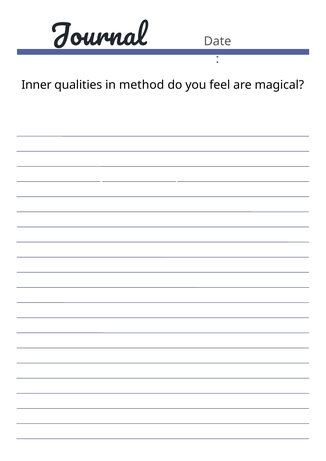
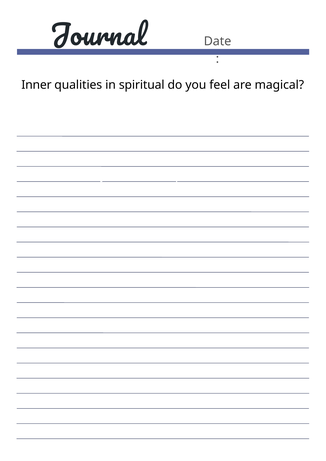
method: method -> spiritual (142, 85)
